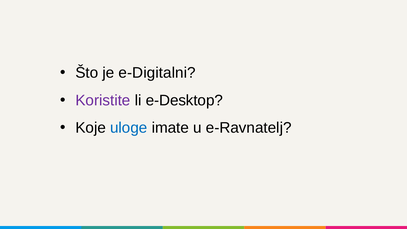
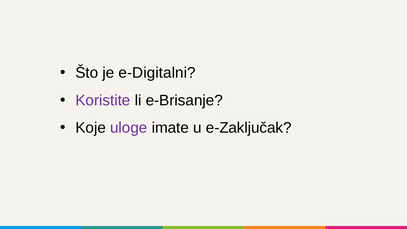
e-Desktop: e-Desktop -> e-Brisanje (184, 100)
uloge colour: blue -> purple (129, 128)
e-Ravnatelj: e-Ravnatelj -> e-Zaključak (249, 128)
